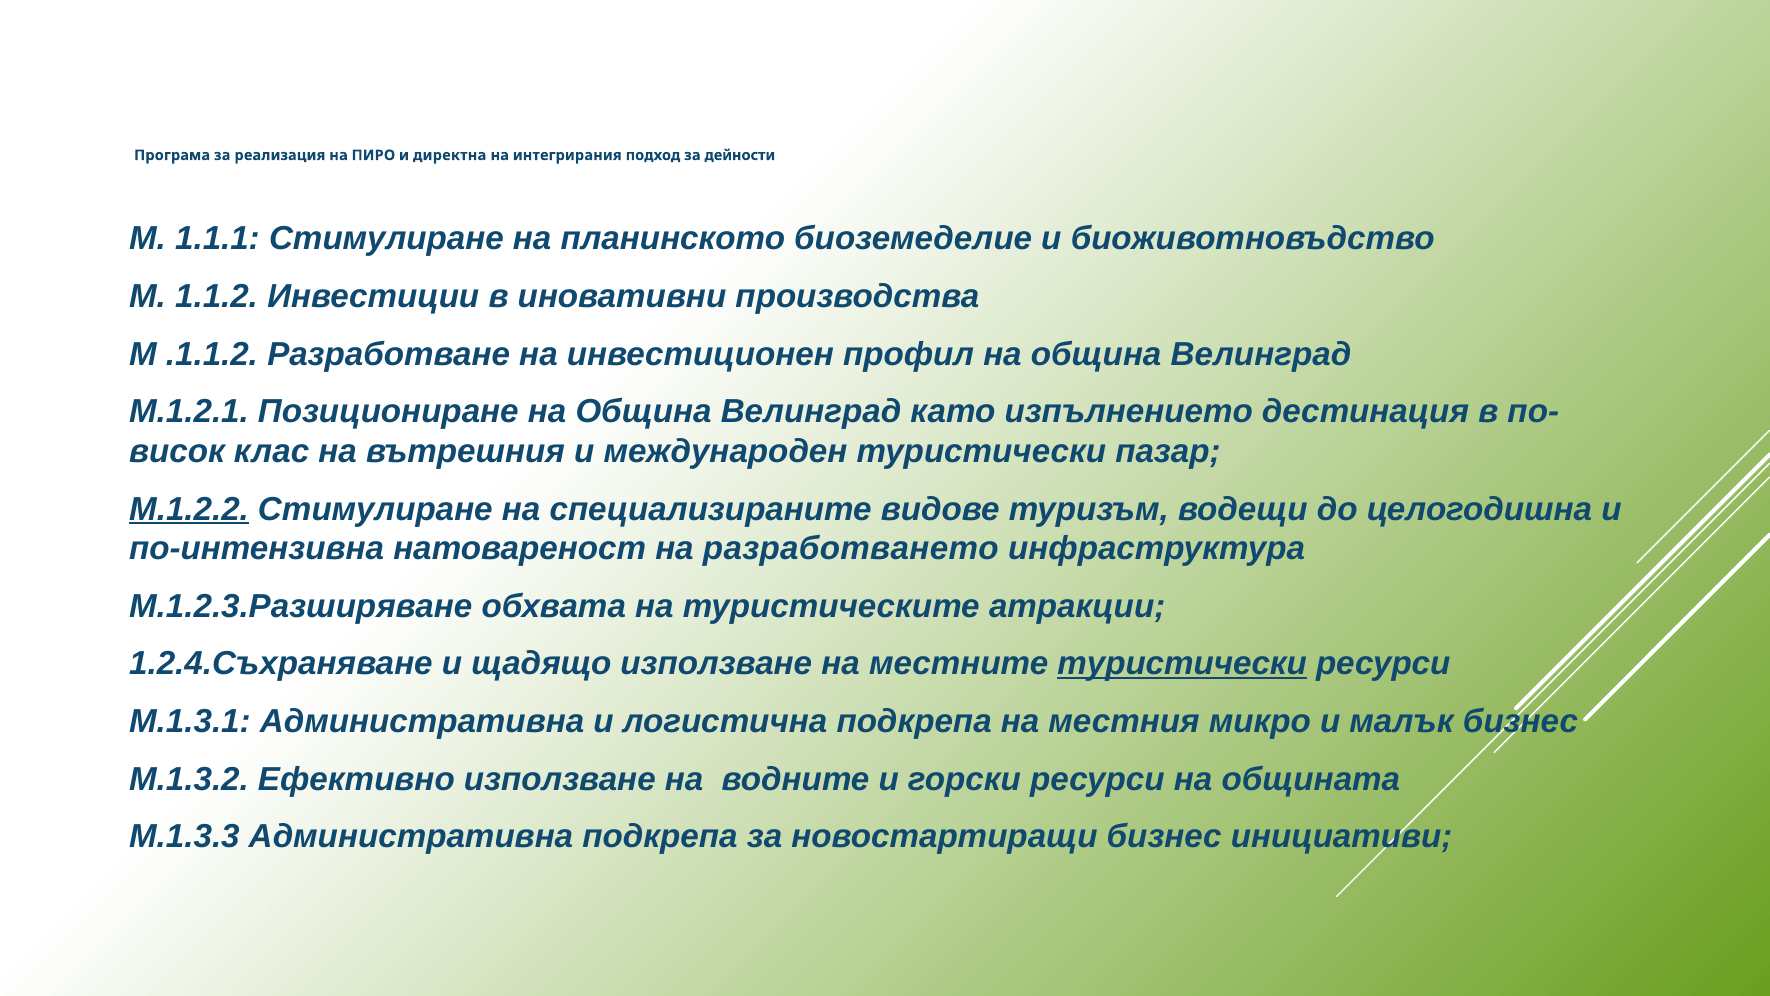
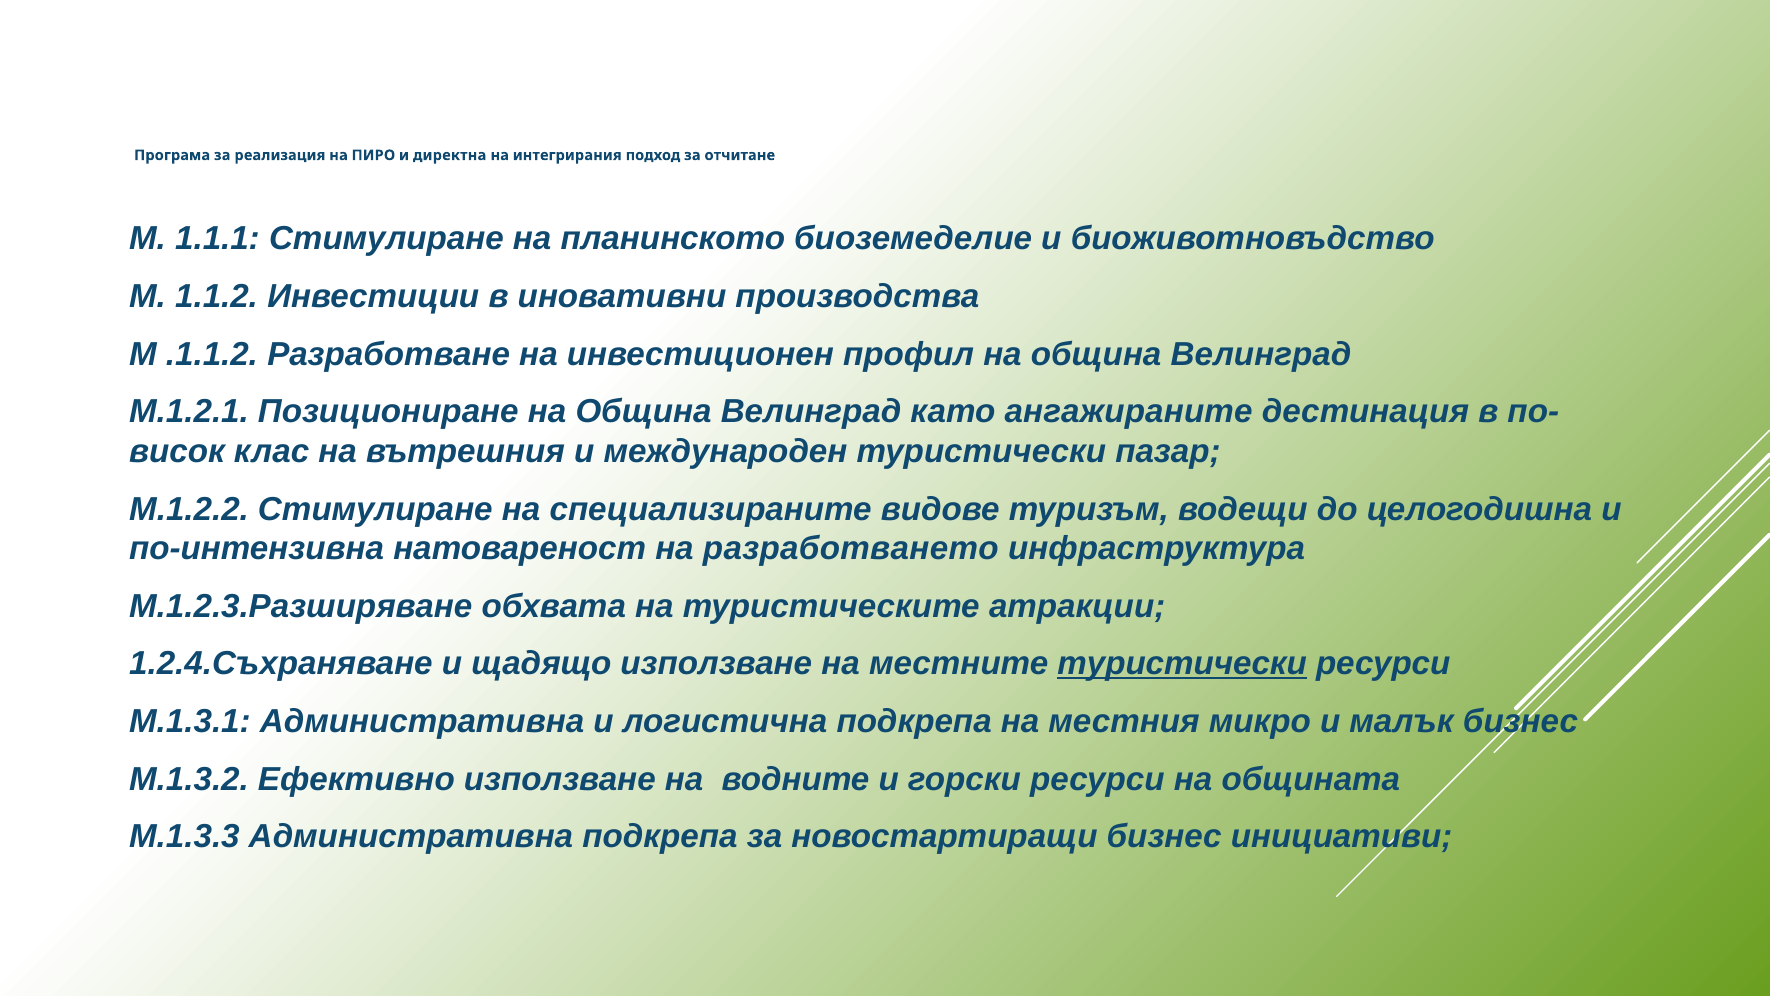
дейности: дейности -> отчитане (740, 155)
изпълнението: изпълнението -> ангажираните (1129, 411)
М.1.2.2 underline: present -> none (189, 509)
